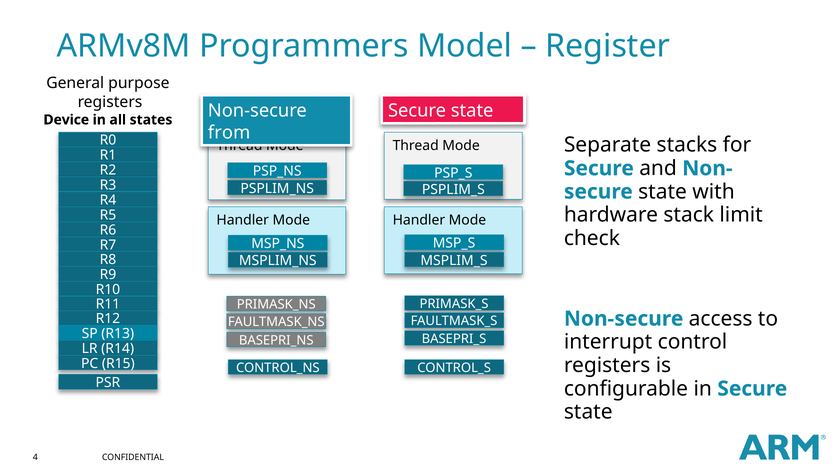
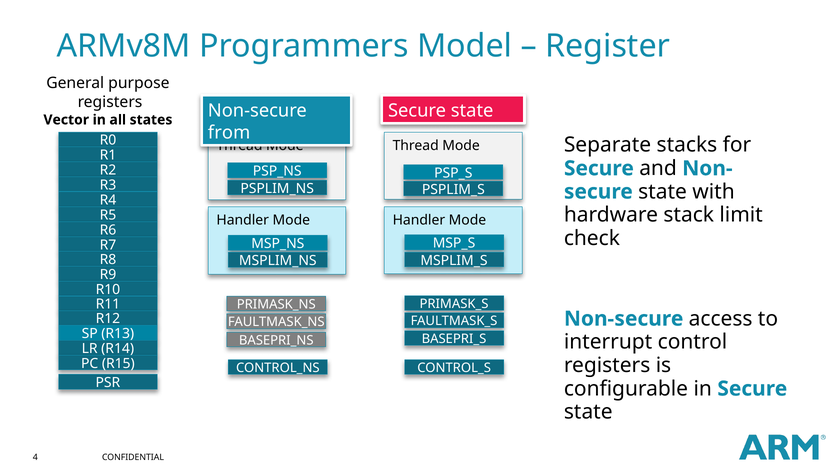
Device: Device -> Vector (66, 120)
